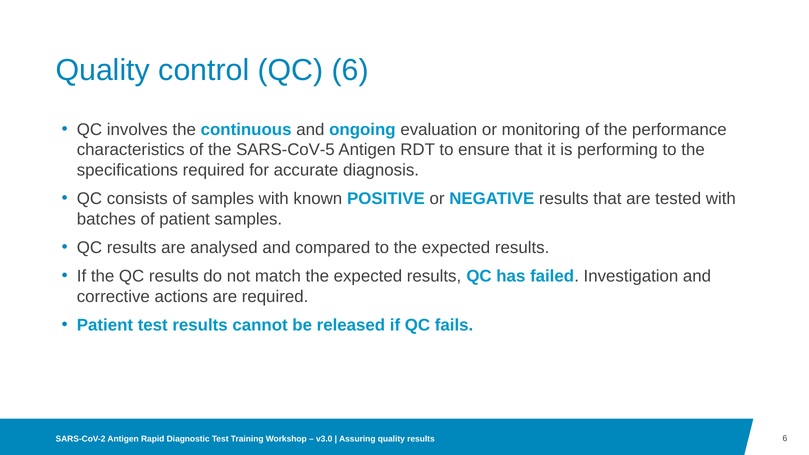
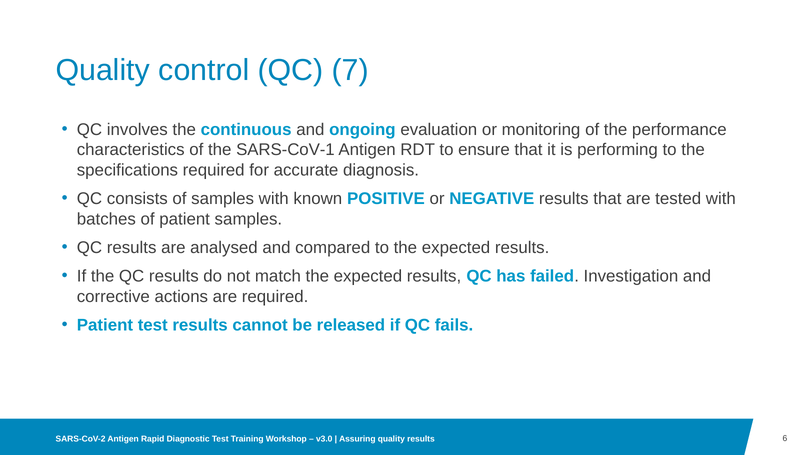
QC 6: 6 -> 7 (350, 70)
SARS-CoV-5: SARS-CoV-5 -> SARS-CoV-1 (285, 150)
